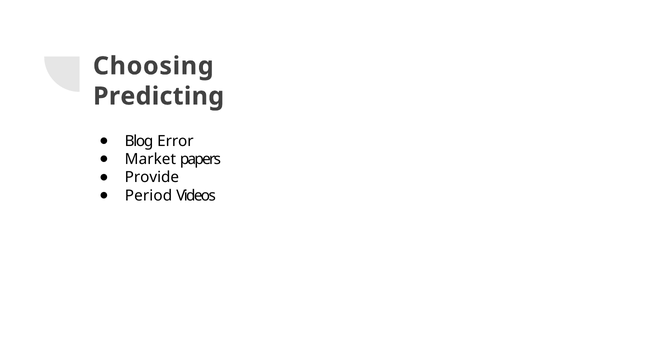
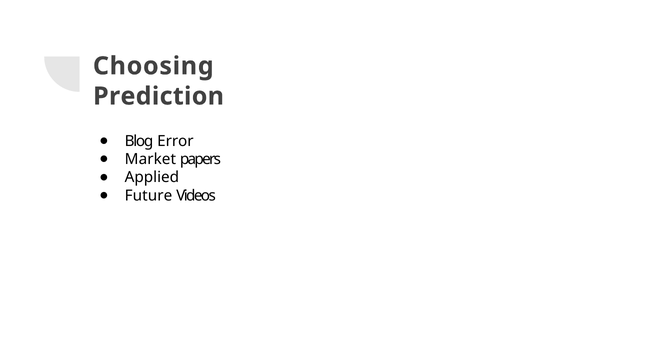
Predicting: Predicting -> Prediction (159, 96)
Provide: Provide -> Applied (152, 177)
Period: Period -> Future (149, 195)
